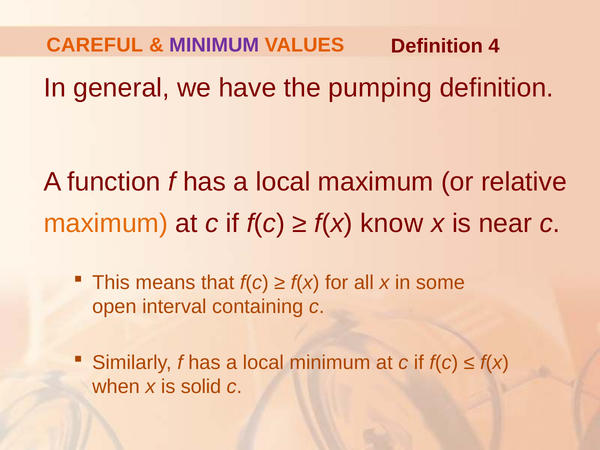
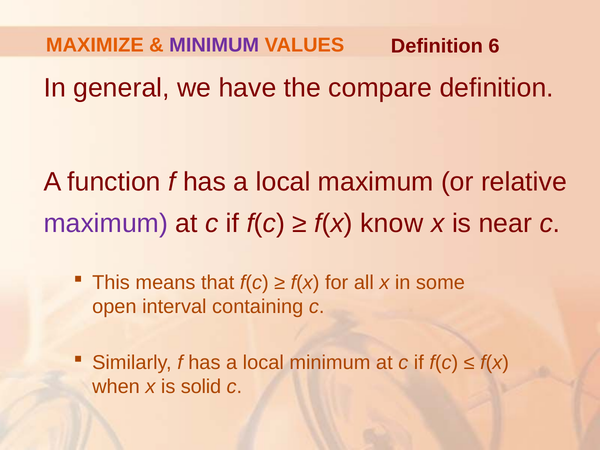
CAREFUL: CAREFUL -> MAXIMIZE (95, 45)
4: 4 -> 6 (494, 46)
pumping: pumping -> compare (380, 88)
maximum colour: orange -> purple (106, 223)
